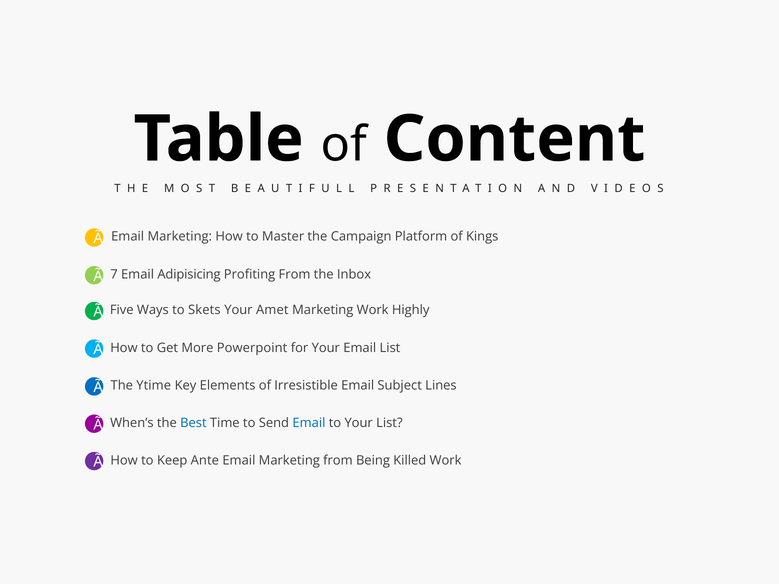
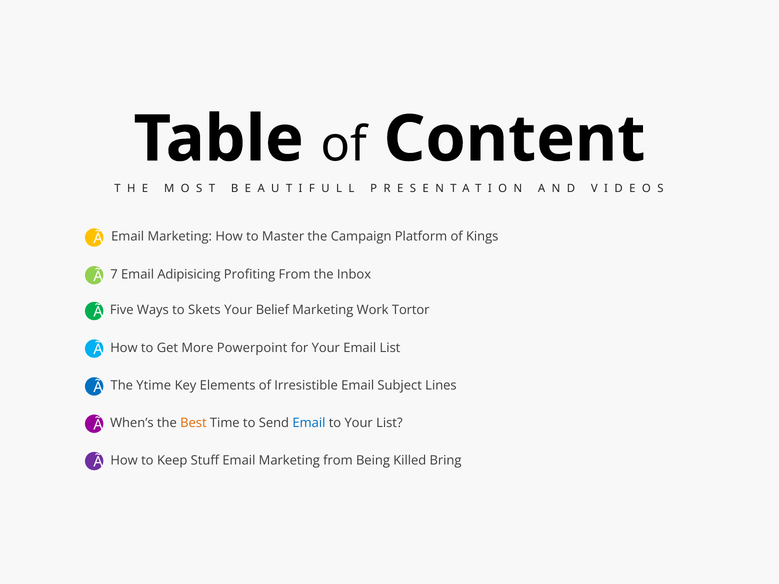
Amet: Amet -> Belief (272, 310)
Highly: Highly -> Tortor (411, 310)
Best colour: blue -> orange (193, 423)
Ante: Ante -> Stuff (205, 460)
Killed Work: Work -> Bring (446, 460)
